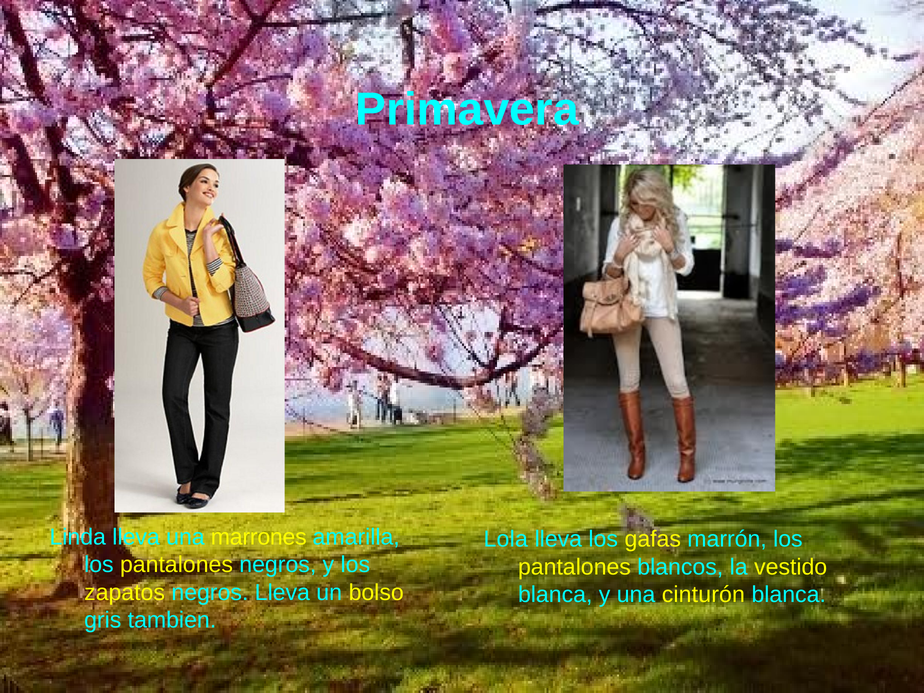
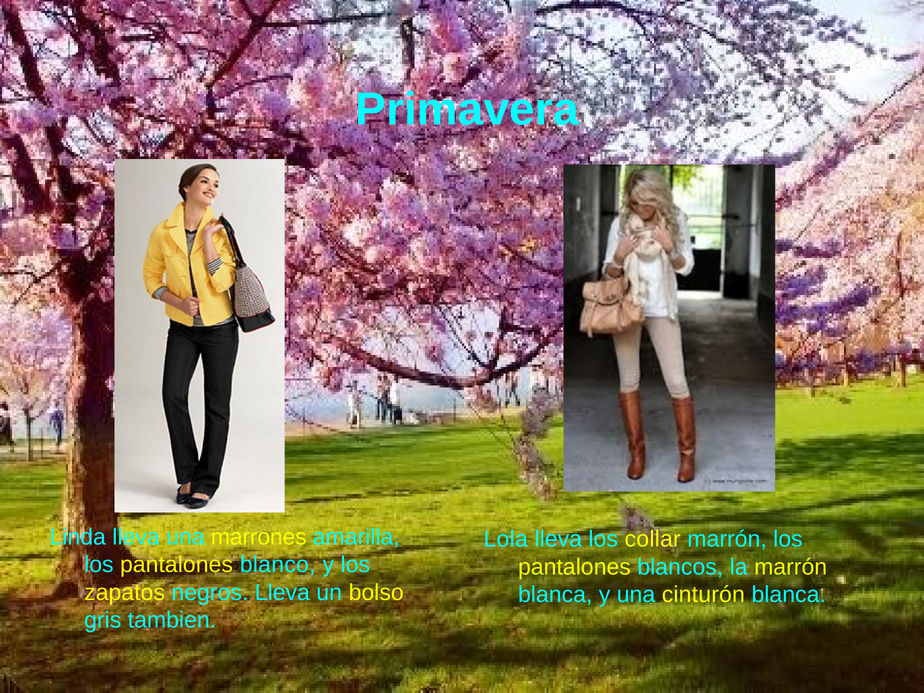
gafas: gafas -> collar (653, 539)
pantalones negros: negros -> blanco (278, 565)
la vestido: vestido -> marrón (791, 567)
